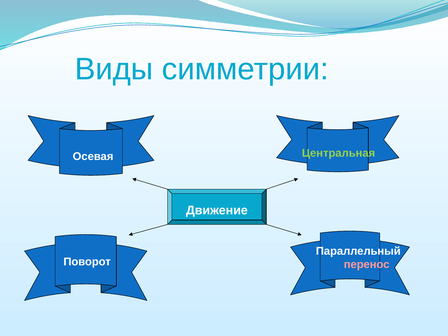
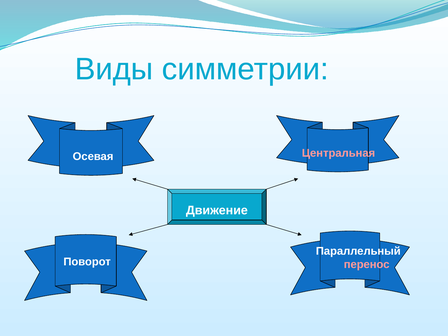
Центральная colour: light green -> pink (339, 153)
